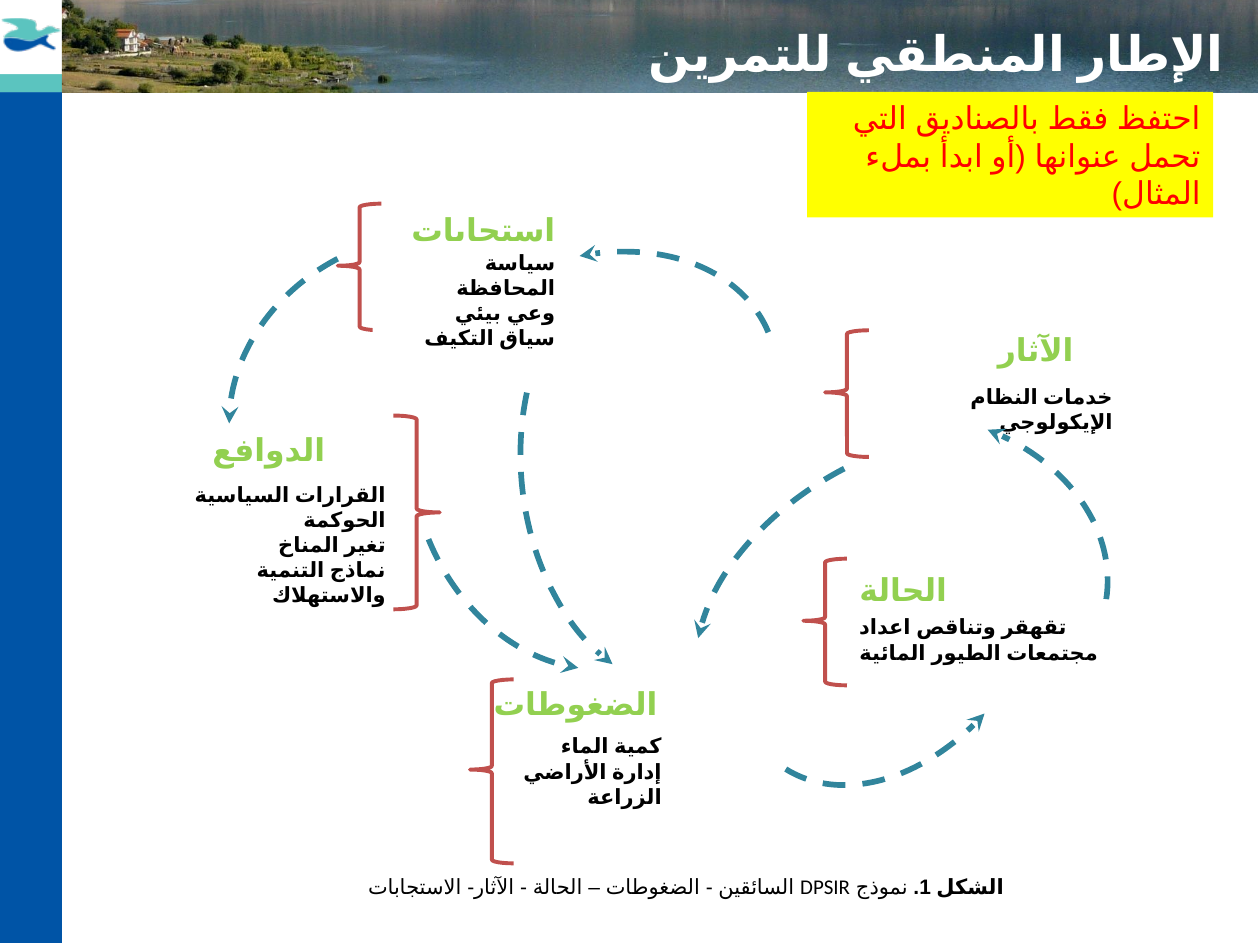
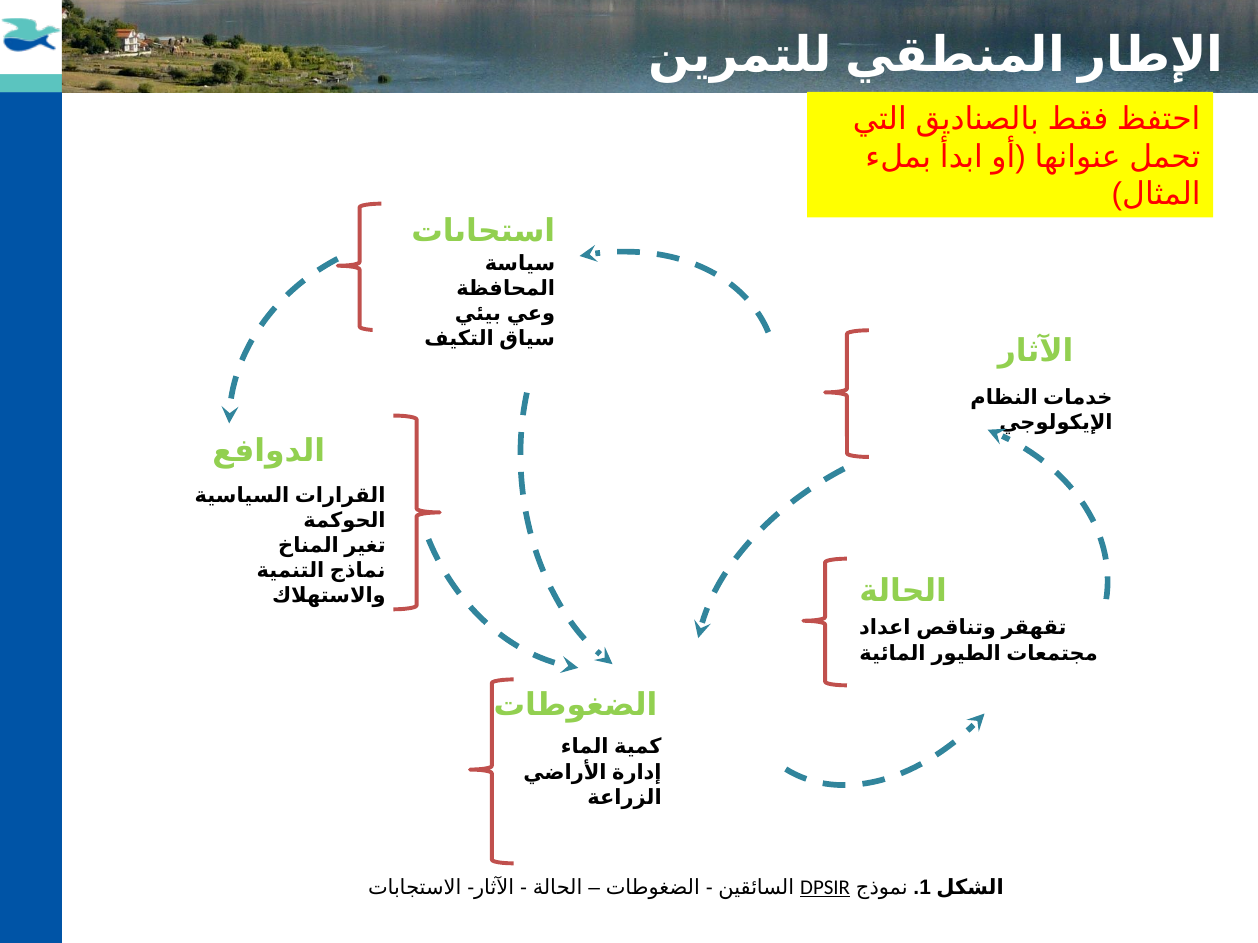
DPSIR underline: none -> present (825, 888)
